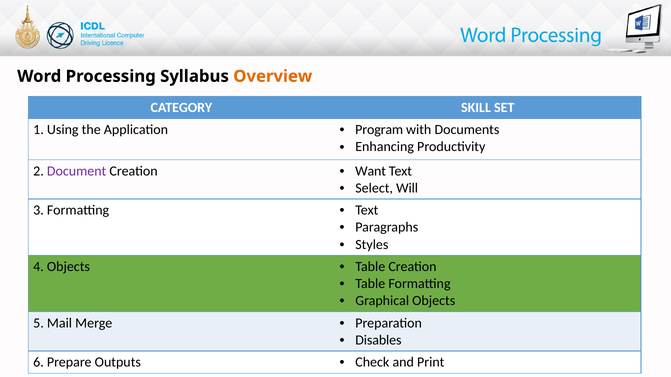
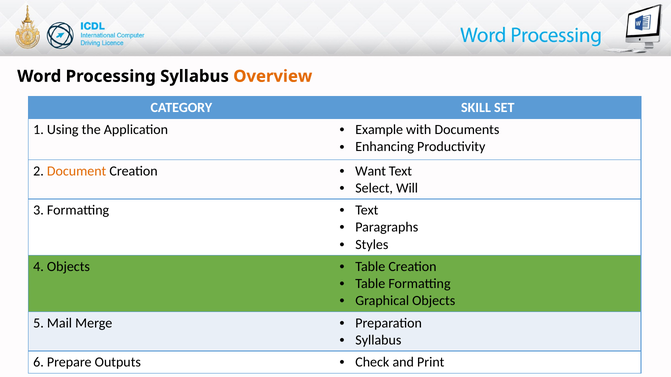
Program: Program -> Example (379, 130)
Document colour: purple -> orange (77, 171)
Disables: Disables -> Syllabus (378, 340)
